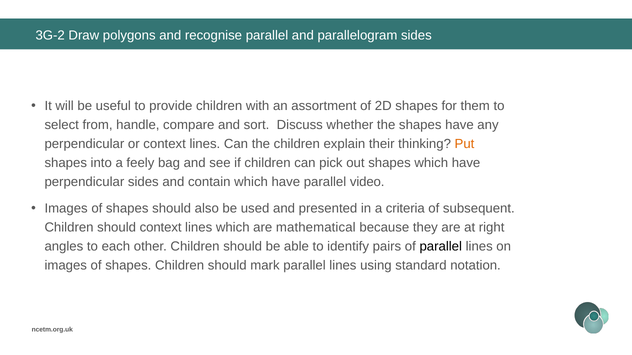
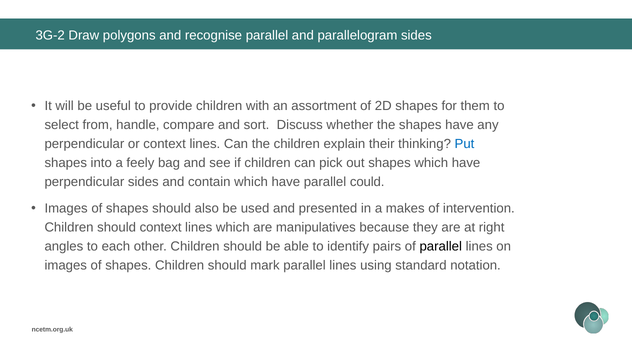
Put colour: orange -> blue (464, 144)
video: video -> could (367, 182)
criteria: criteria -> makes (405, 209)
subsequent: subsequent -> intervention (479, 209)
mathematical: mathematical -> manipulatives (316, 228)
